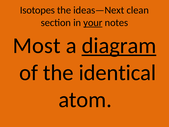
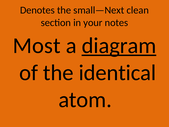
Isotopes: Isotopes -> Denotes (37, 10)
ideas—Next: ideas—Next -> small—Next (99, 10)
your underline: present -> none (93, 23)
